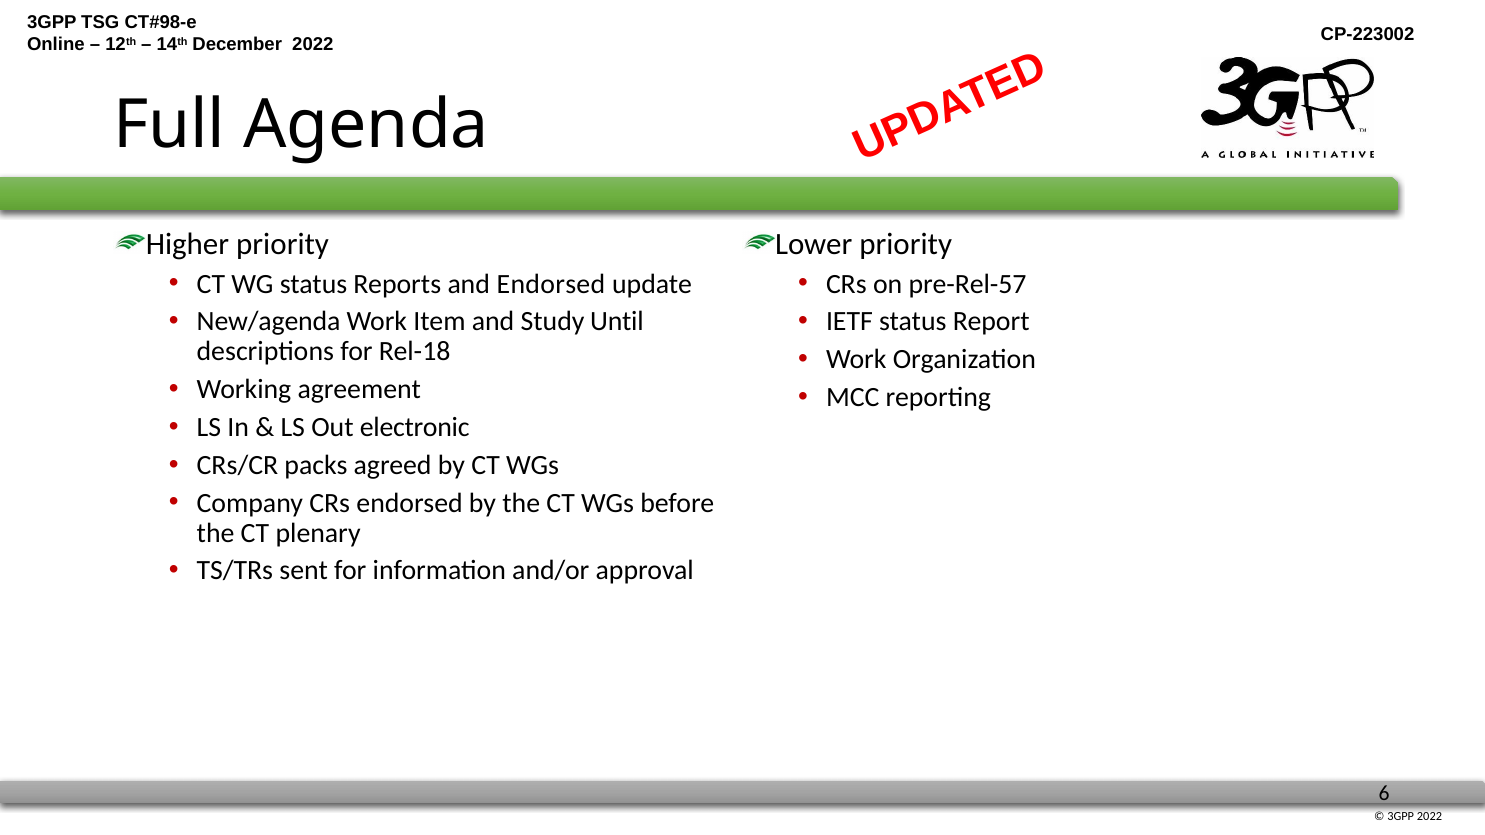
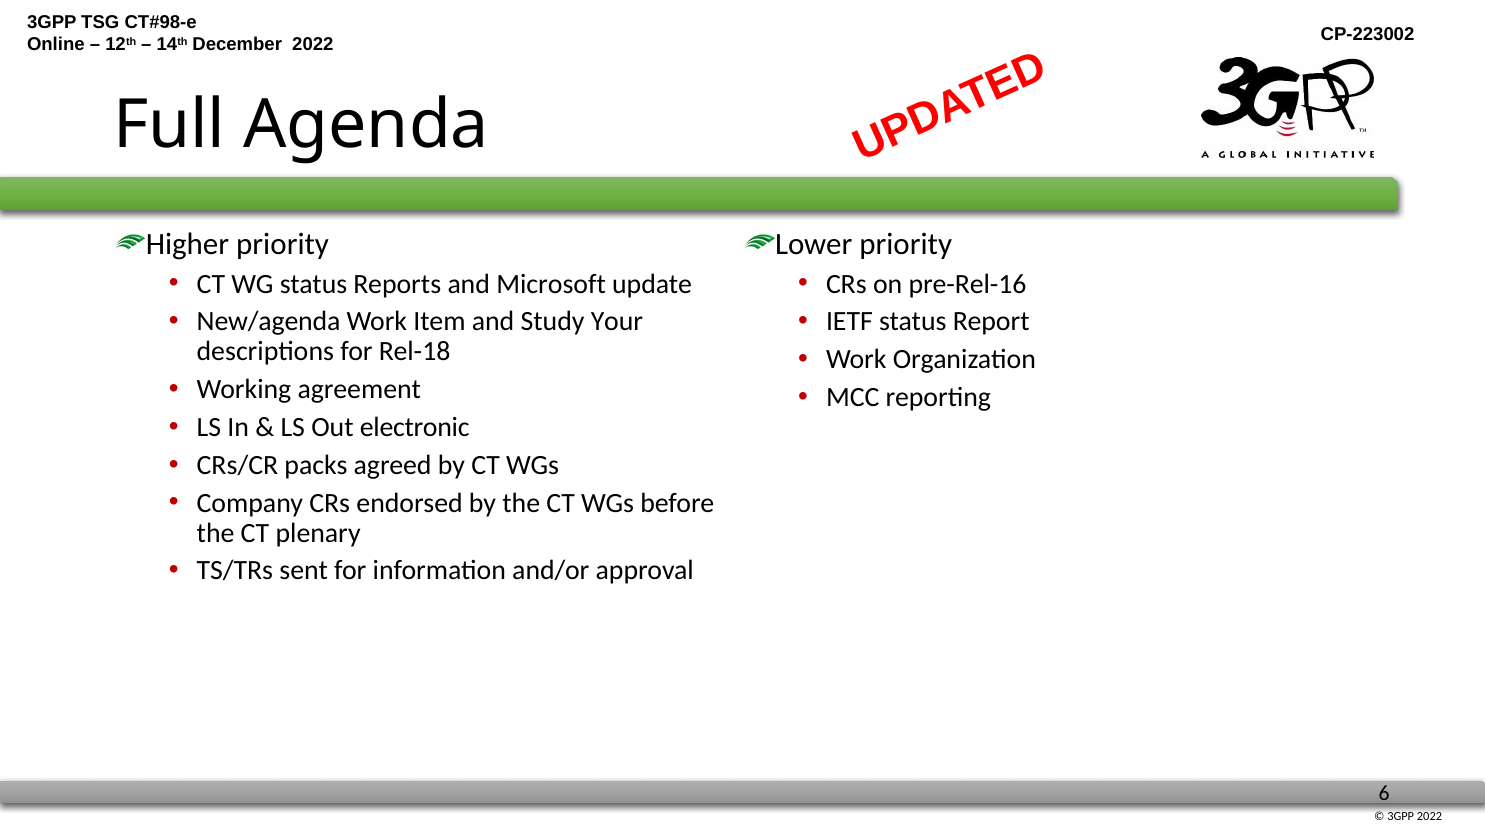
and Endorsed: Endorsed -> Microsoft (551, 284)
pre-Rel-57: pre-Rel-57 -> pre-Rel-16 (967, 284)
Until: Until -> Your (617, 322)
